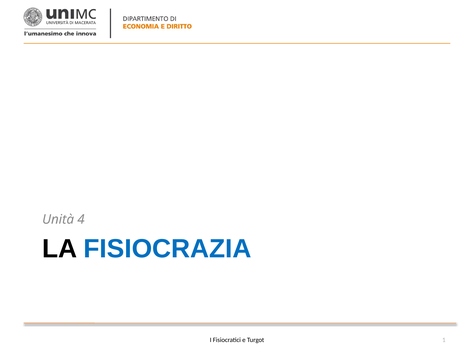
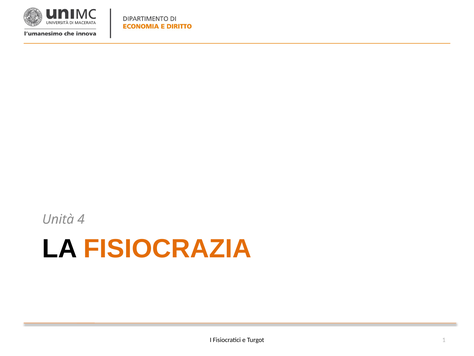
FISIOCRAZIA colour: blue -> orange (168, 248)
